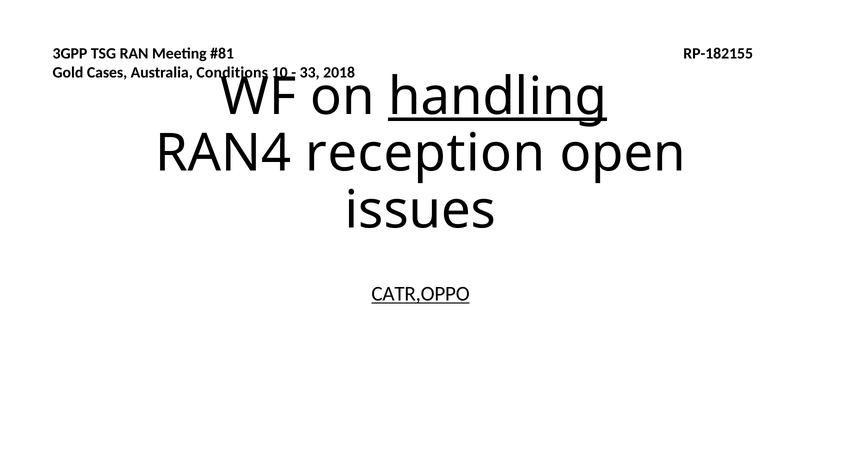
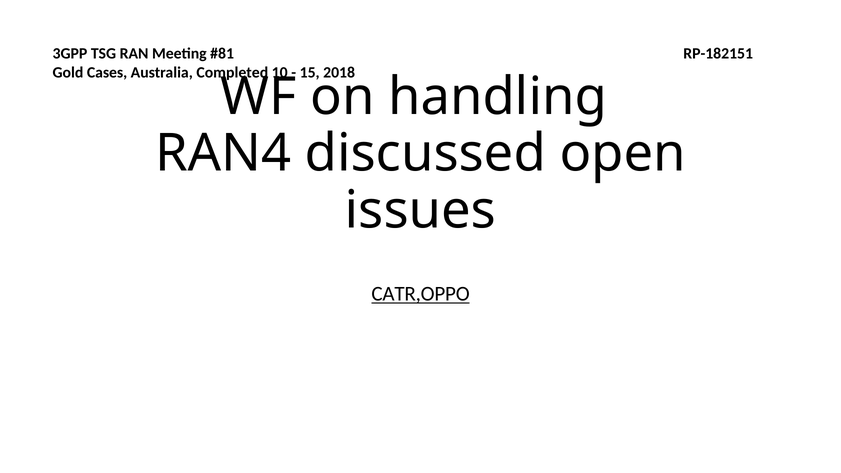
RP-182155: RP-182155 -> RP-182151 (718, 54)
Conditions: Conditions -> Completed (232, 72)
33: 33 -> 15 (310, 72)
handling underline: present -> none (498, 97)
reception: reception -> discussed (425, 153)
